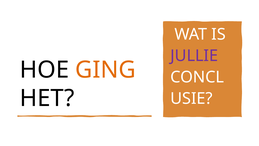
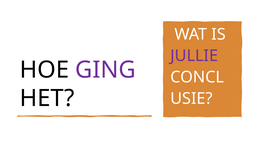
GING colour: orange -> purple (106, 70)
